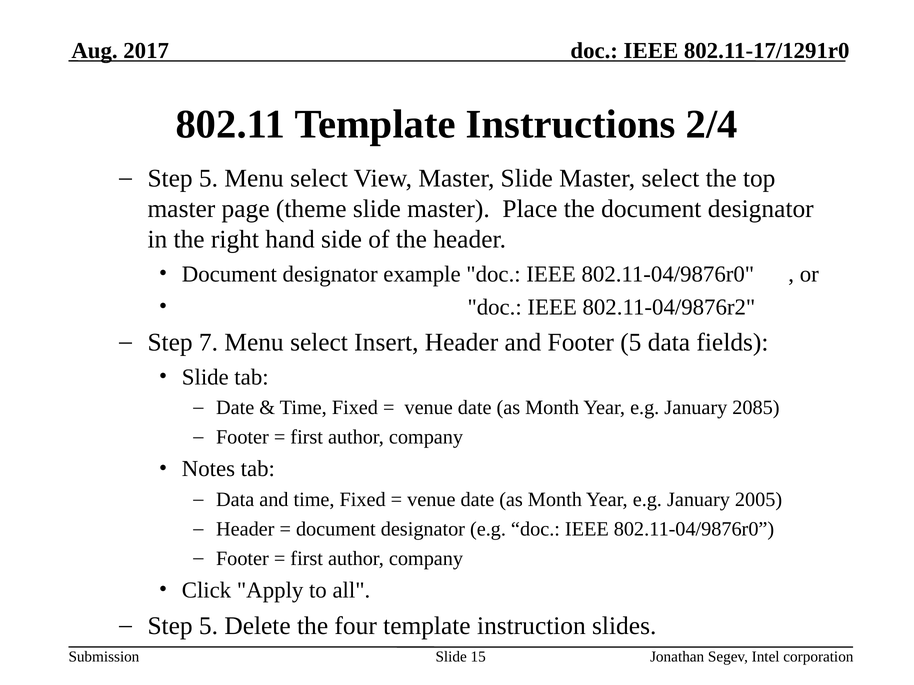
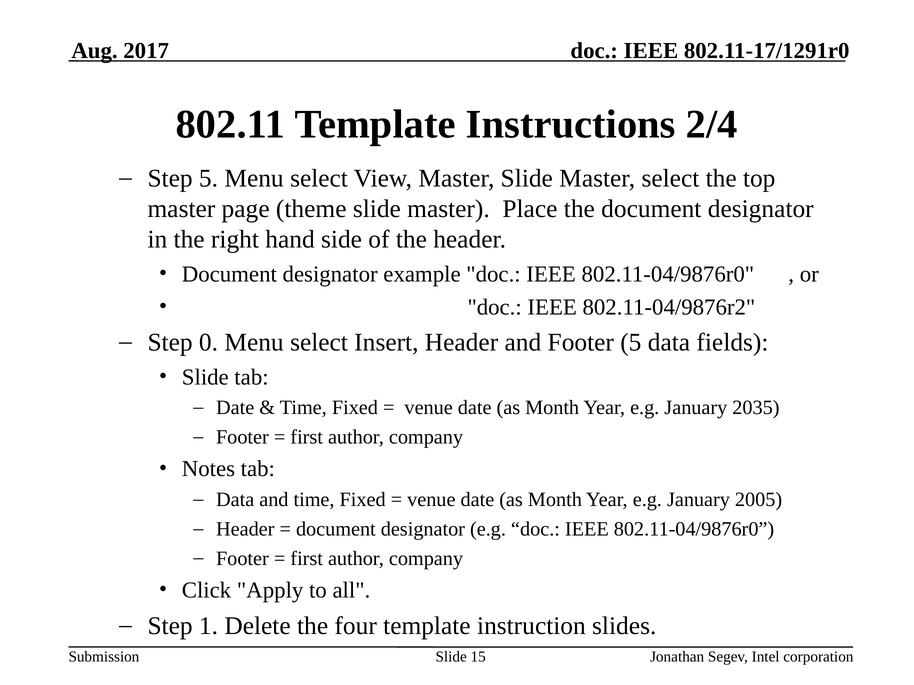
7: 7 -> 0 (209, 343)
2085: 2085 -> 2035 (756, 408)
5: 5 -> 1 (209, 626)
